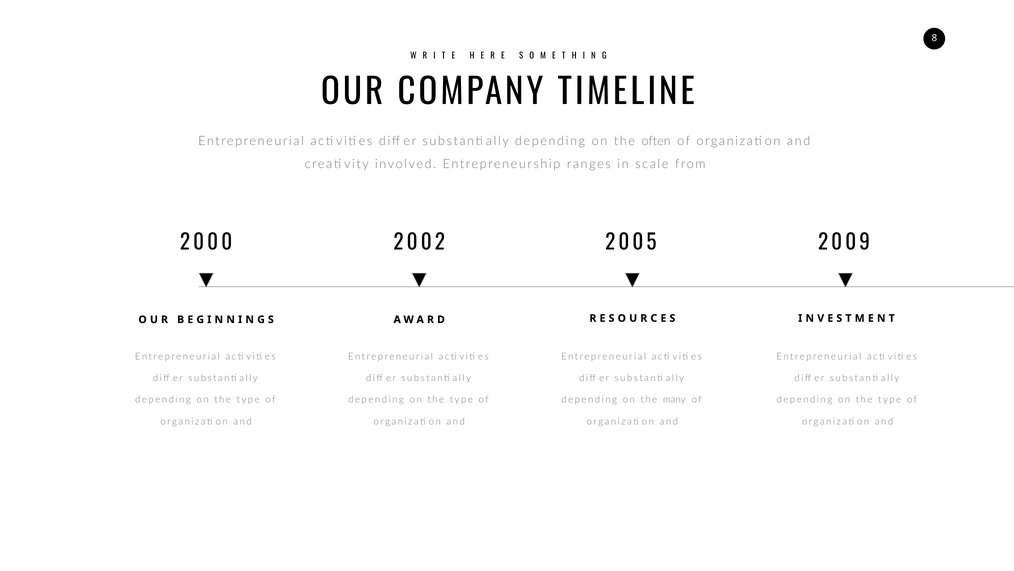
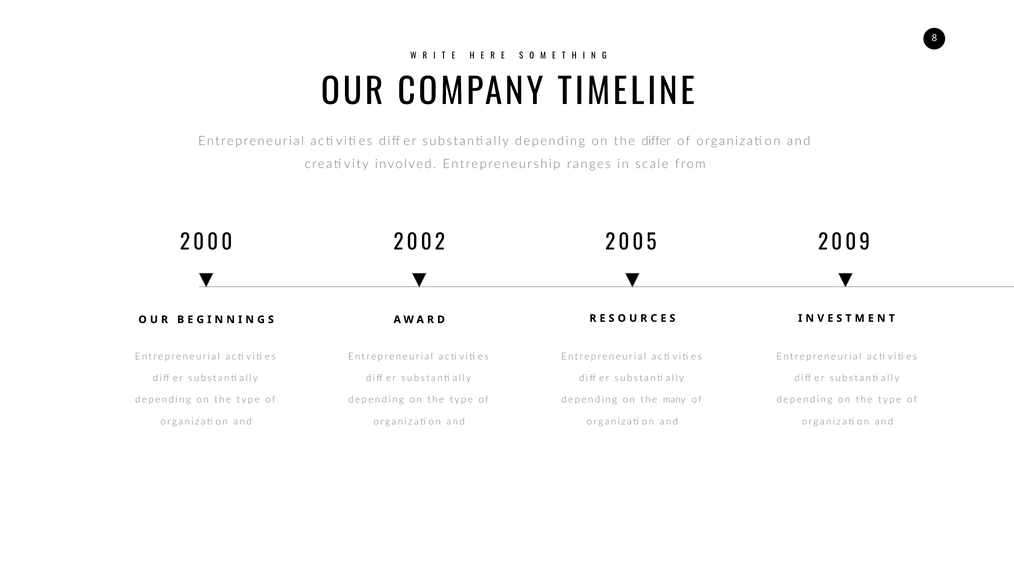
often: often -> differ (656, 141)
